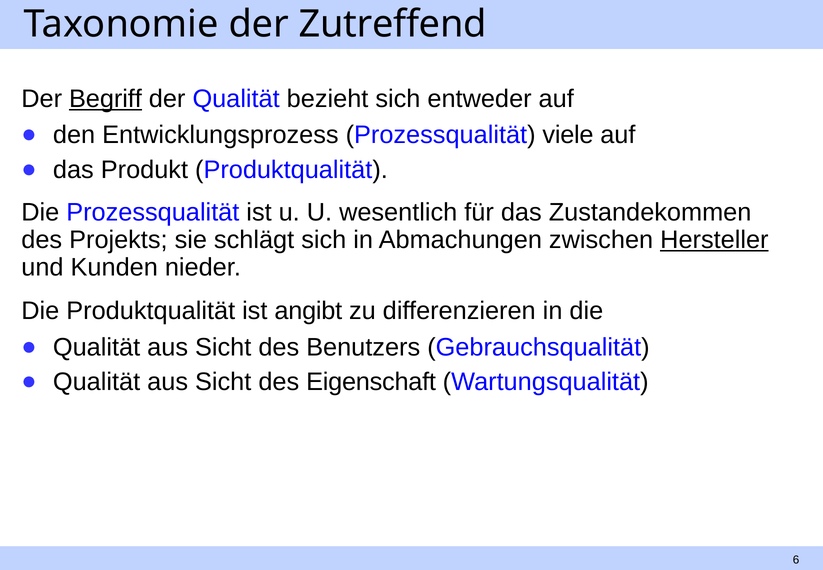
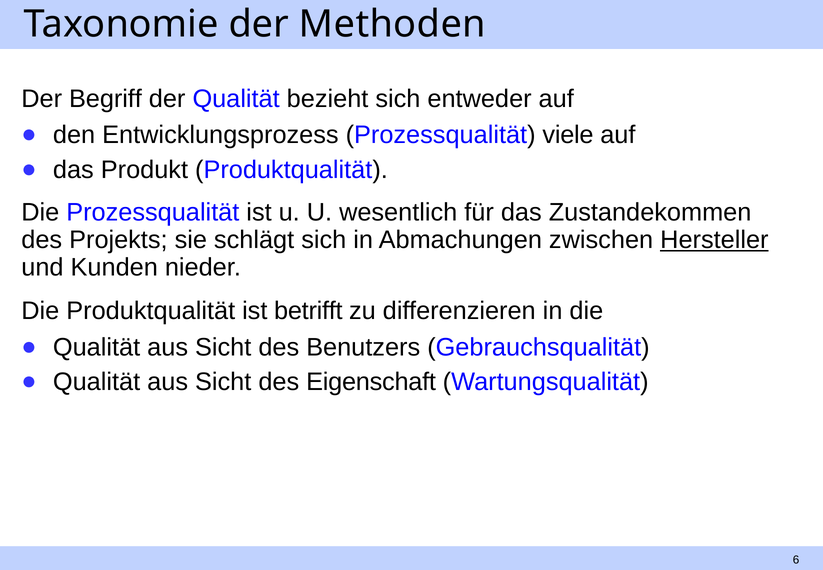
Zutreffend: Zutreffend -> Methoden (392, 24)
Begriff underline: present -> none (105, 99)
angibt: angibt -> betrifft (308, 311)
